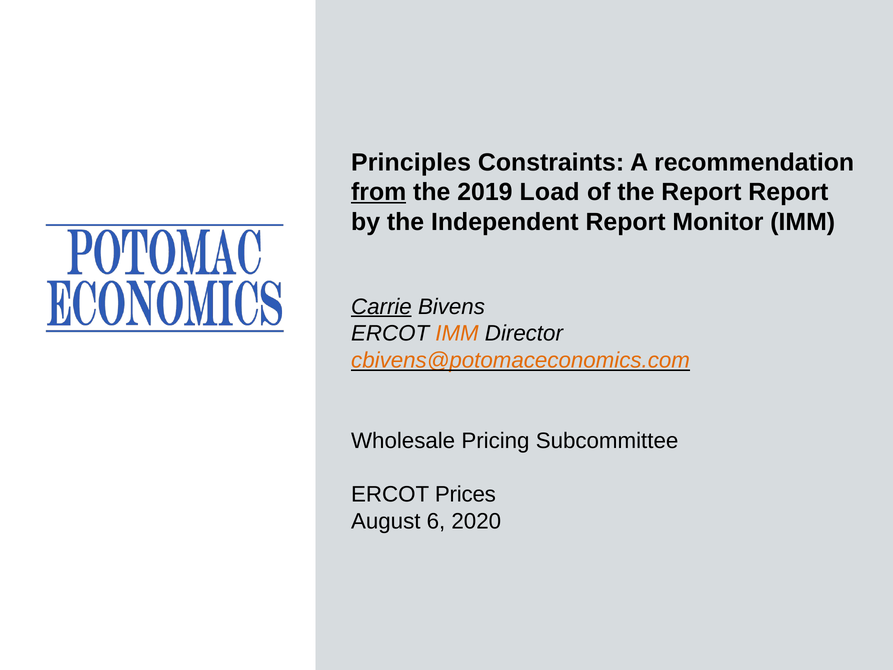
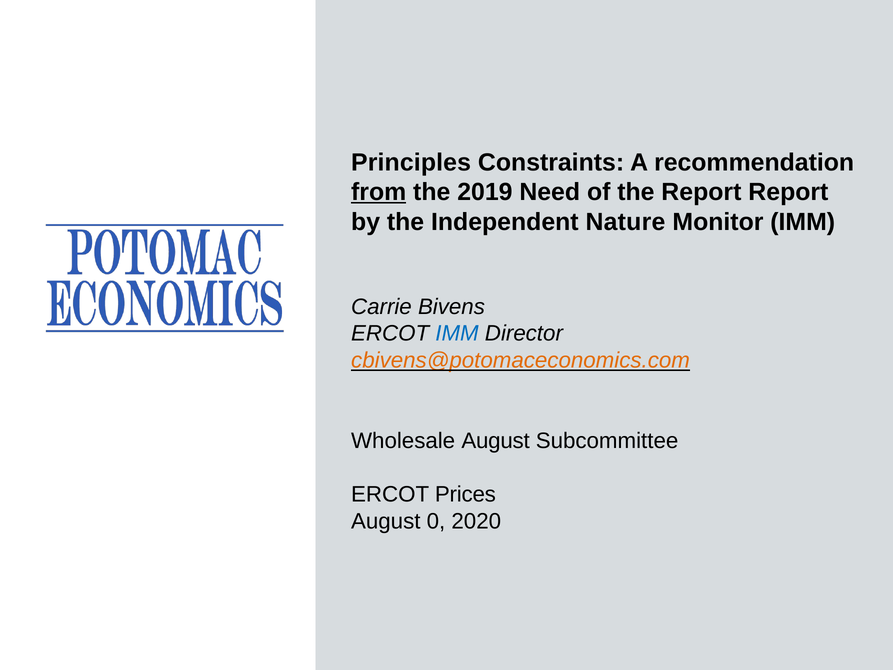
Load: Load -> Need (550, 192)
Independent Report: Report -> Nature (625, 222)
Carrie underline: present -> none (381, 307)
IMM colour: orange -> blue (457, 333)
Wholesale Pricing: Pricing -> August (496, 441)
6: 6 -> 0 (436, 521)
